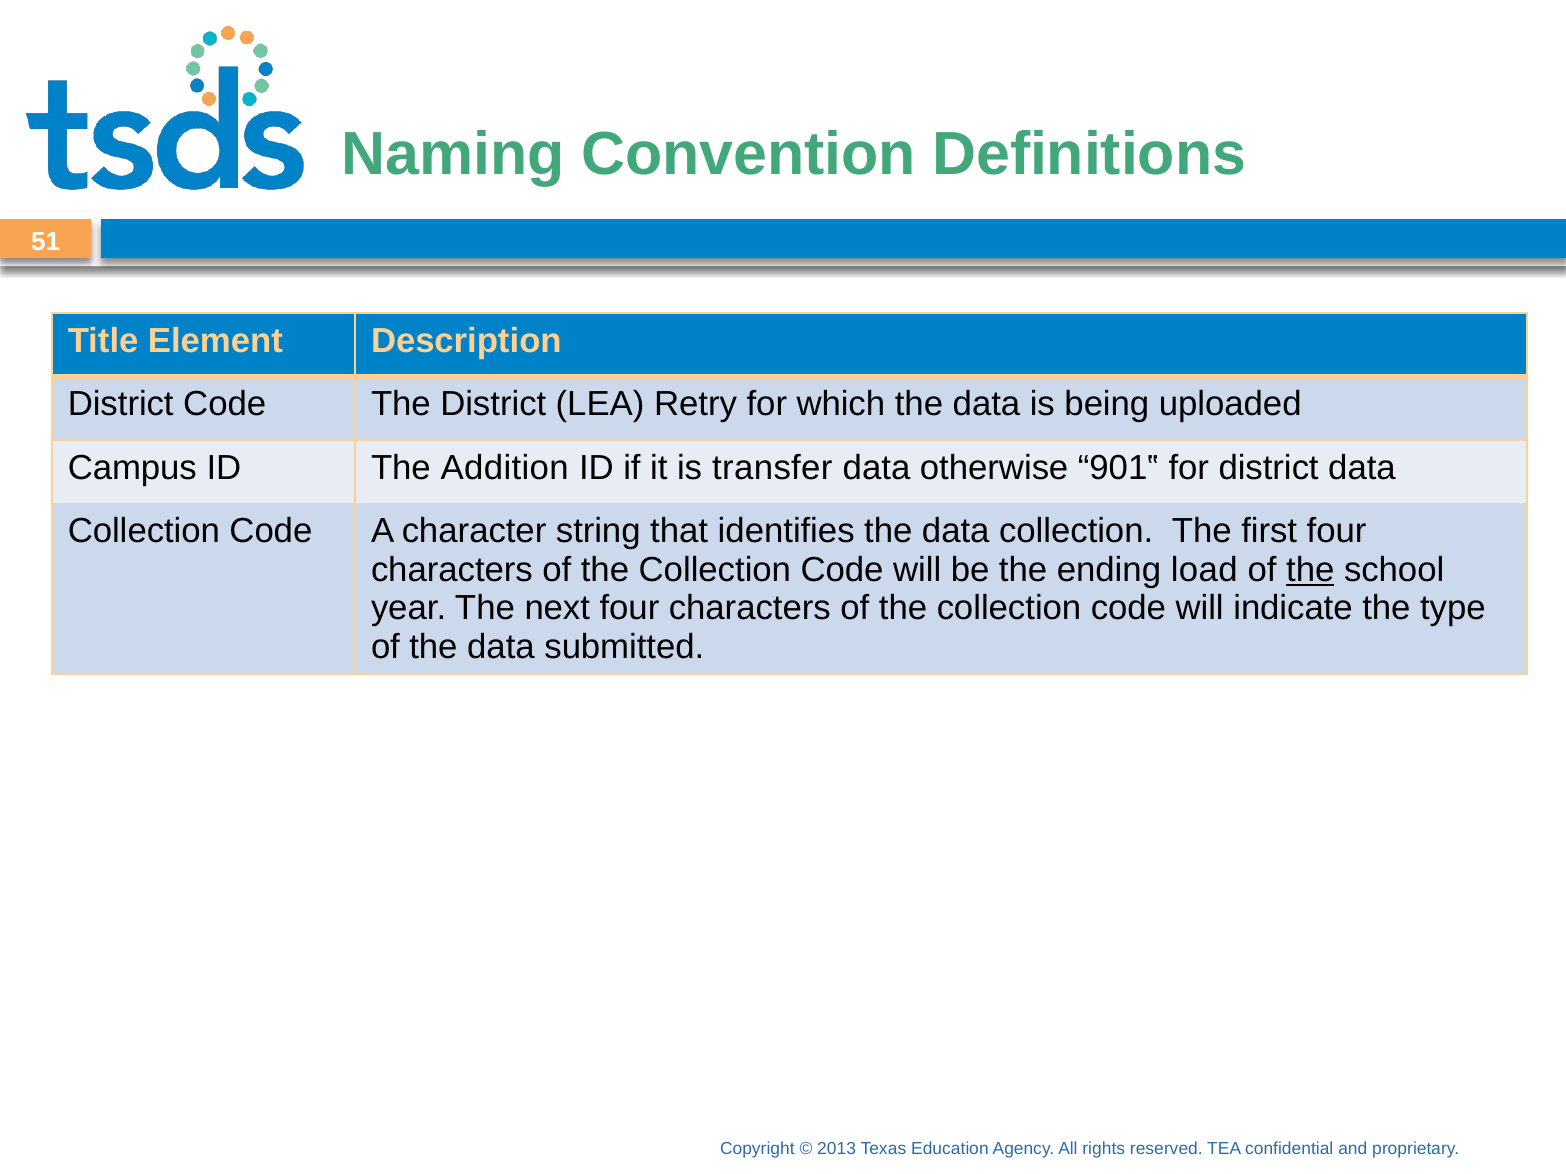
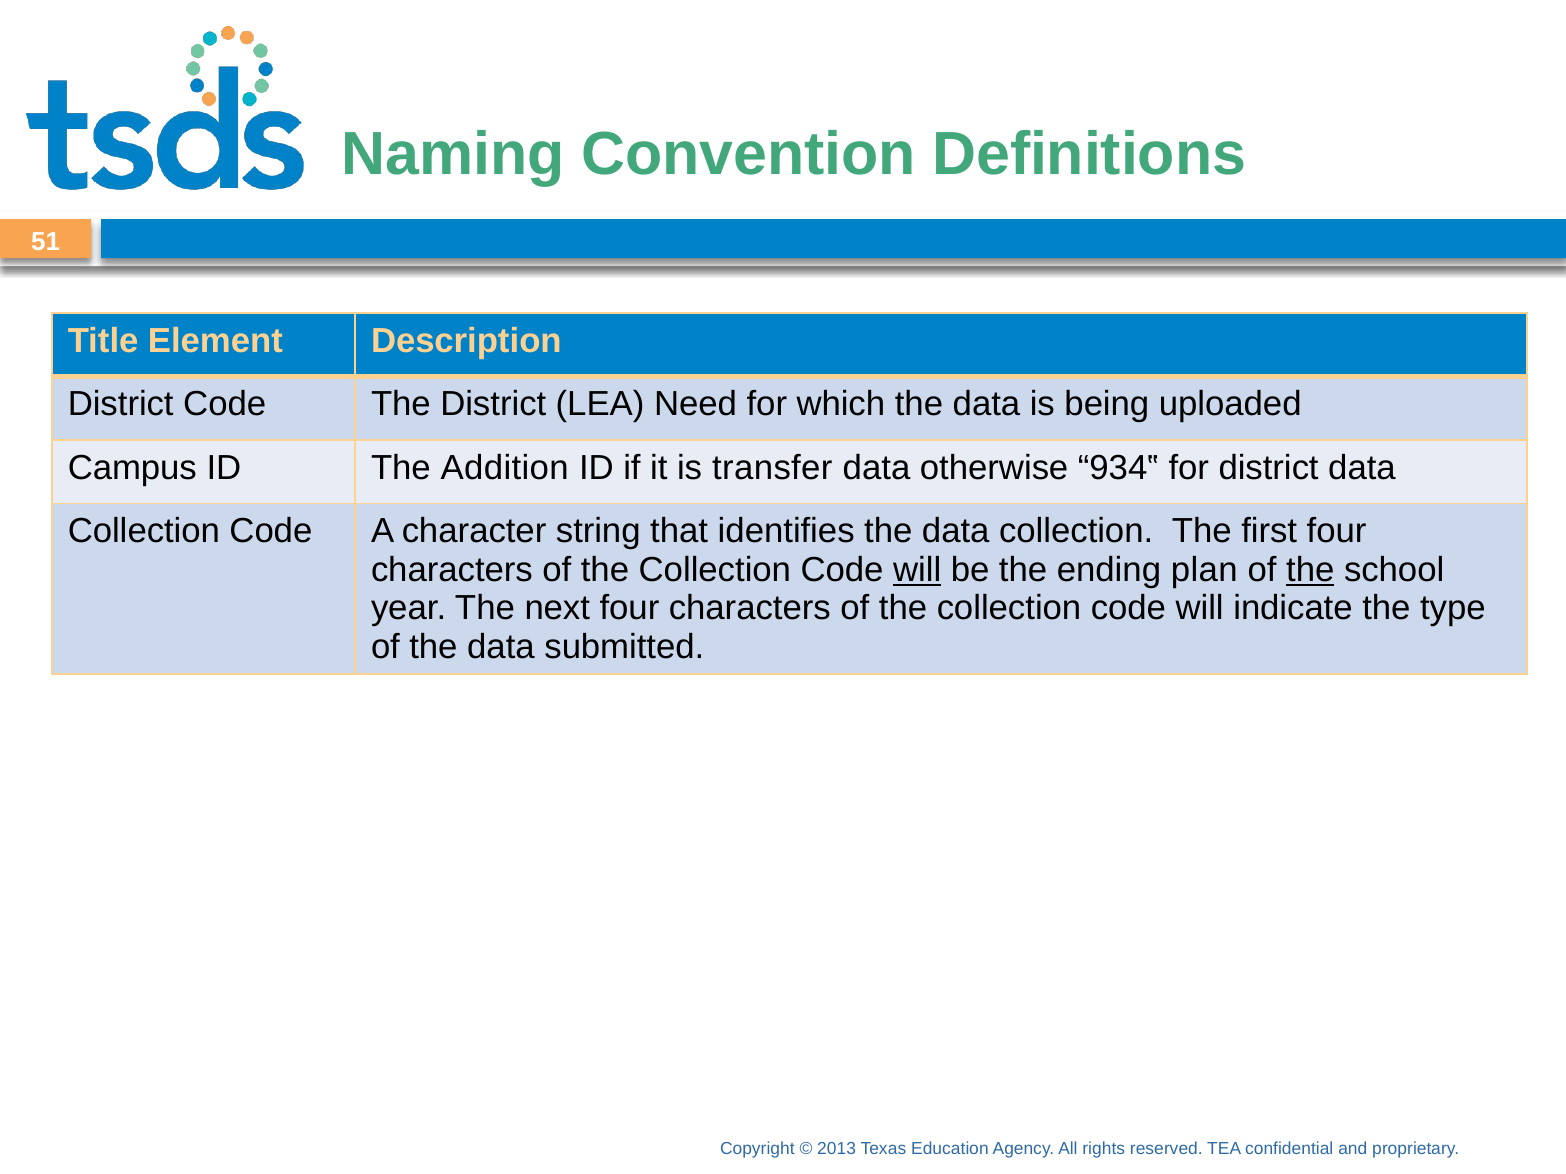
Retry: Retry -> Need (696, 404)
901‟: 901‟ -> 934‟ (1118, 468)
will underline: none -> present (917, 570)
load: load -> plan (1204, 570)
